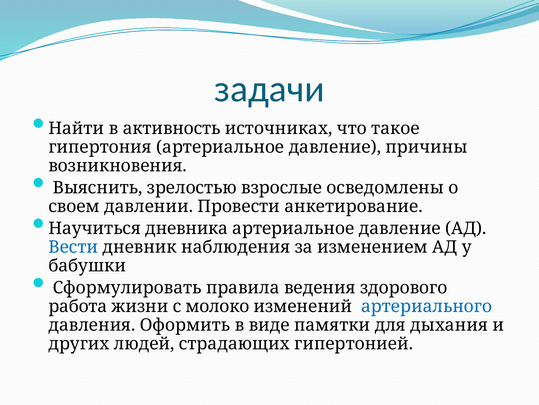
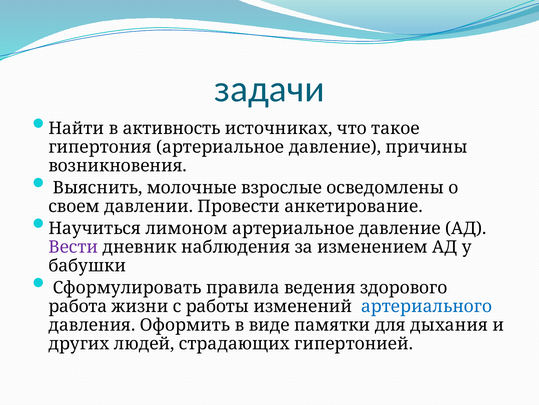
зрелостью: зрелостью -> молочные (192, 188)
дневника: дневника -> лимоном (187, 228)
Вести colour: blue -> purple (73, 247)
молоко: молоко -> работы (217, 306)
